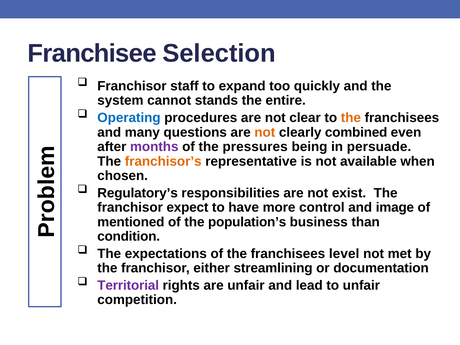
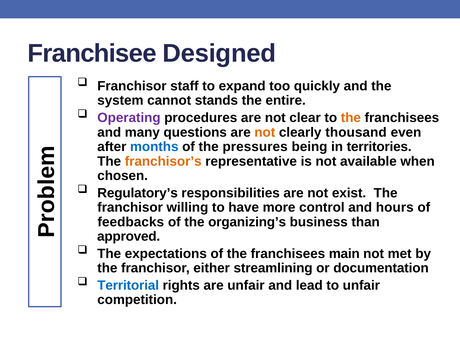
Selection: Selection -> Designed (219, 54)
Operating colour: blue -> purple (129, 118)
combined: combined -> thousand (356, 132)
months colour: purple -> blue (154, 147)
persuade: persuade -> territories (379, 147)
expect: expect -> willing (187, 207)
image: image -> hours (395, 207)
mentioned: mentioned -> feedbacks (131, 222)
population’s: population’s -> organizing’s (247, 222)
condition: condition -> approved (129, 236)
level: level -> main (344, 254)
Territorial colour: purple -> blue (128, 285)
